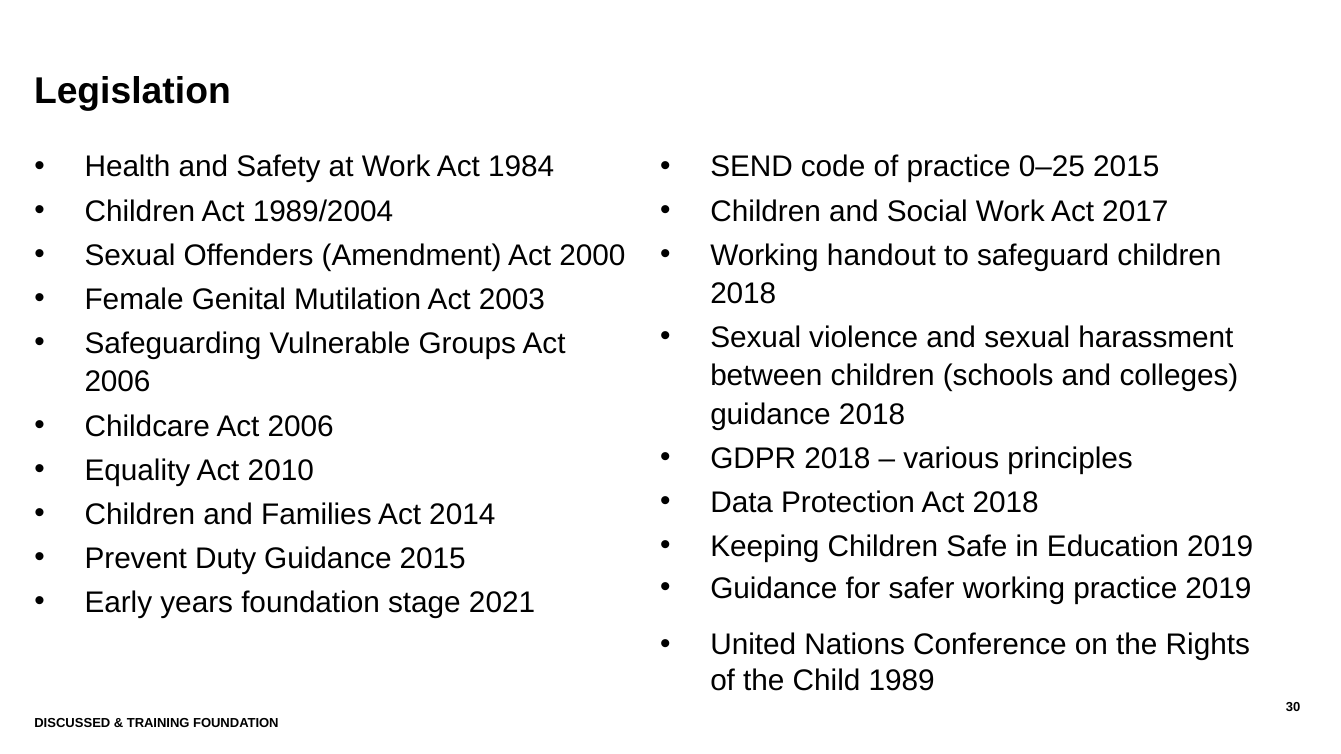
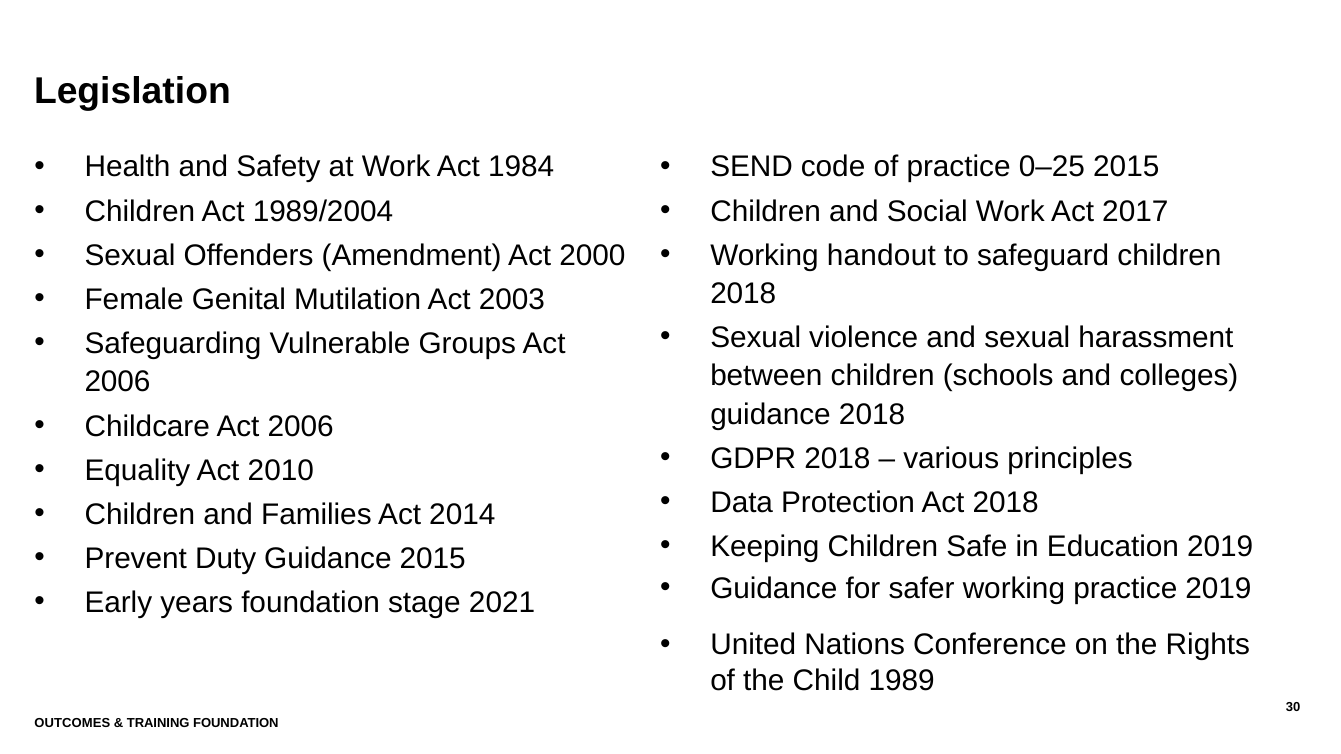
DISCUSSED: DISCUSSED -> OUTCOMES (72, 723)
